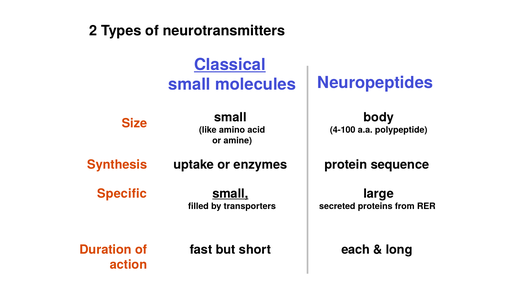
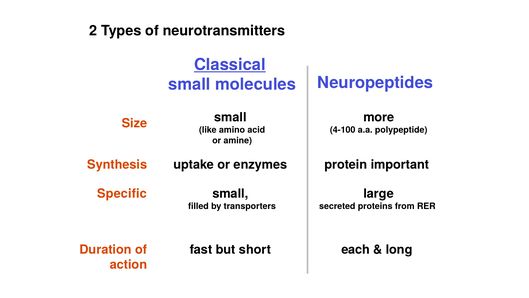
body: body -> more (379, 117)
sequence: sequence -> important (400, 164)
small underline: present -> none (230, 193)
